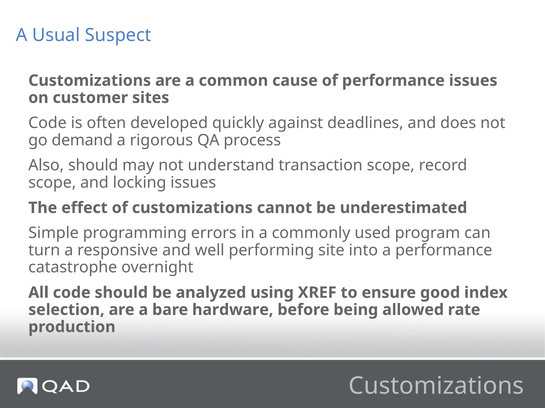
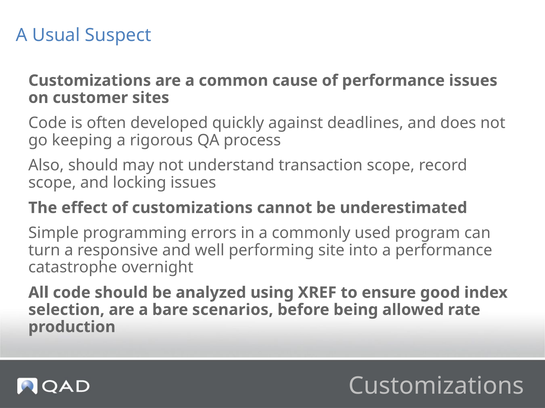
demand: demand -> keeping (82, 140)
hardware: hardware -> scenarios (233, 310)
